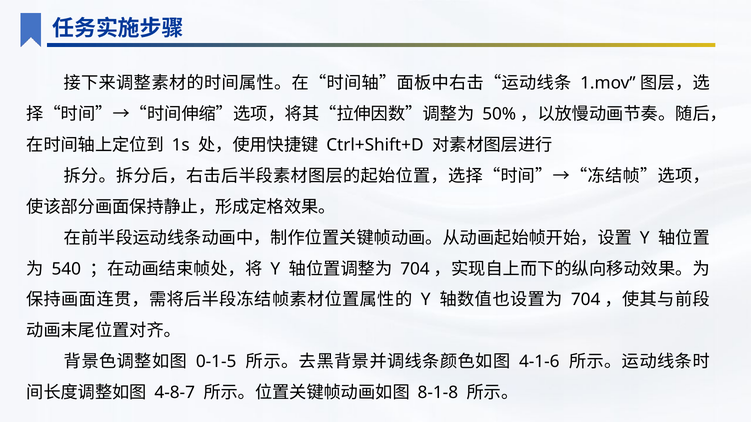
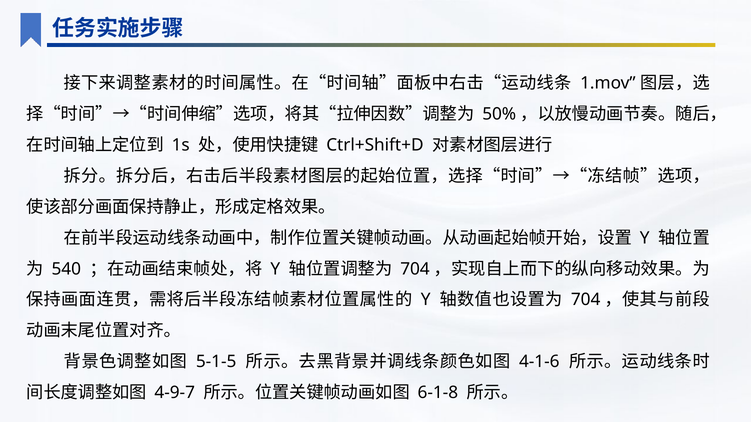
0-1-5: 0-1-5 -> 5-1-5 (216, 362)
4-8-7: 4-8-7 -> 4-9-7 (175, 393)
8-1-8: 8-1-8 -> 6-1-8 (438, 393)
